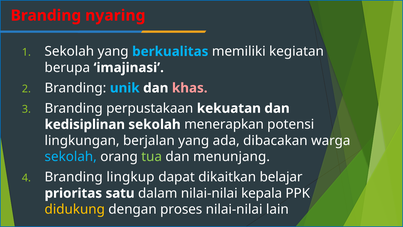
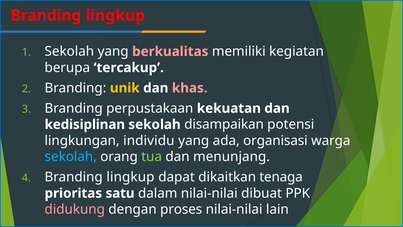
nyaring: nyaring -> lingkup (115, 15)
berkualitas colour: light blue -> pink (170, 51)
imajinasi: imajinasi -> tercakup (129, 68)
unik colour: light blue -> yellow (125, 88)
menerapkan: menerapkan -> disampaikan (224, 124)
berjalan: berjalan -> individu (149, 140)
dibacakan: dibacakan -> organisasi (275, 140)
belajar: belajar -> tenaga (281, 177)
kepala: kepala -> dibuat (262, 193)
didukung colour: yellow -> pink (75, 209)
